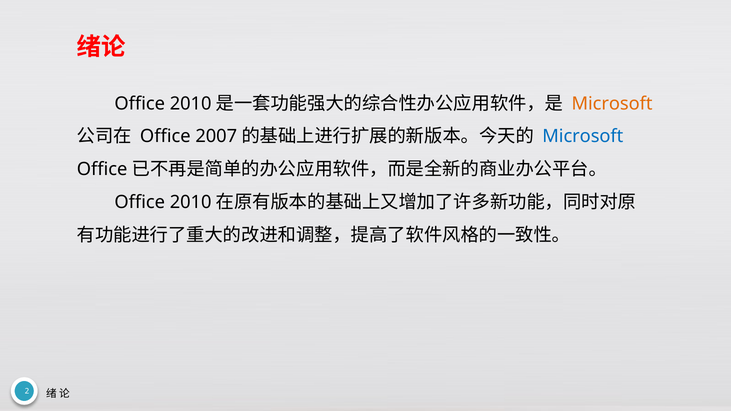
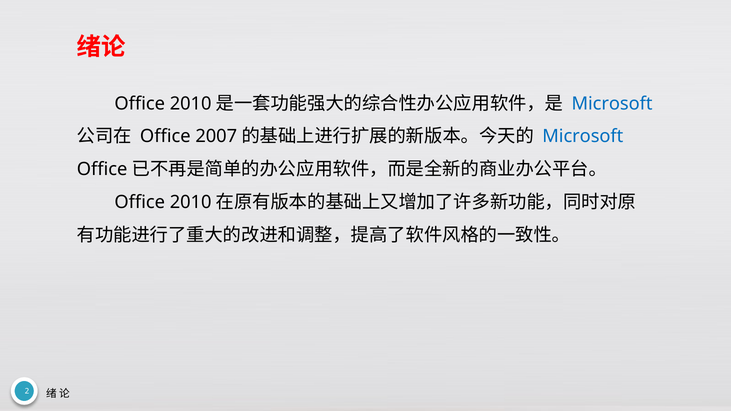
Microsoft colour: orange -> blue (612, 104)
